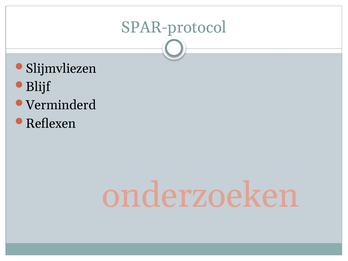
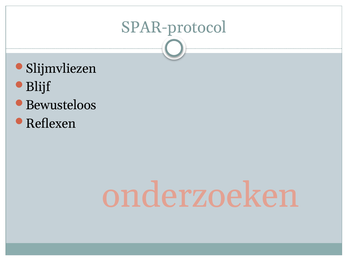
Verminderd: Verminderd -> Bewusteloos (61, 105)
